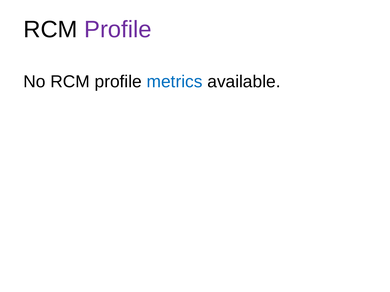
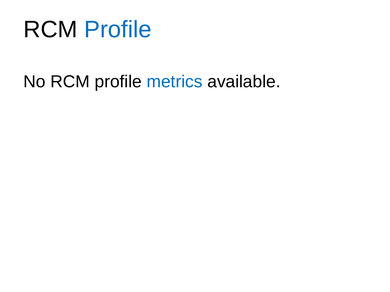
Profile colour: purple -> blue (118, 30)
